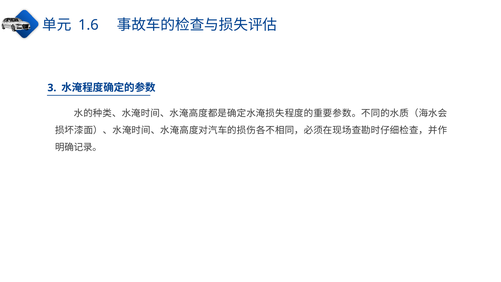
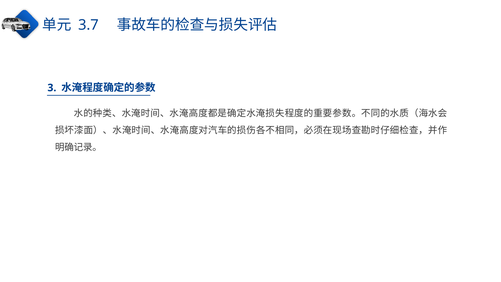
1.6: 1.6 -> 3.7 (88, 25)
